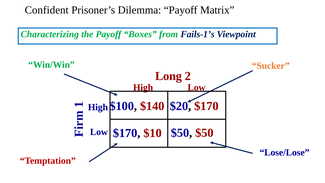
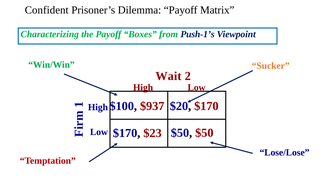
Fails-1’s: Fails-1’s -> Push-1’s (198, 34)
Long: Long -> Wait (168, 76)
$140: $140 -> $937 (152, 106)
$10: $10 -> $23 (153, 133)
